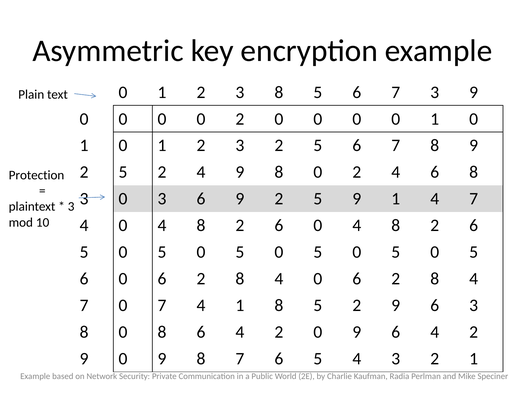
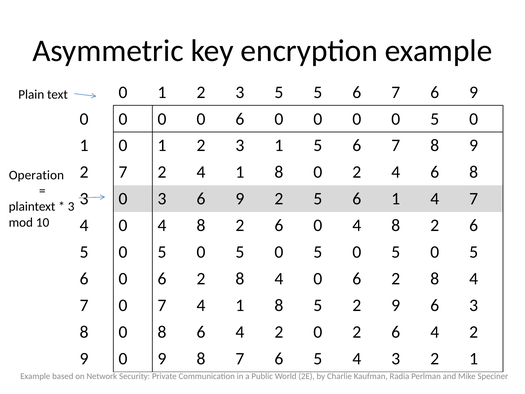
2 3 8: 8 -> 5 (279, 92)
6 7 3: 3 -> 6 (435, 92)
0 0 2: 2 -> 6 (240, 119)
0 0 1: 1 -> 5 (435, 119)
2 3 2: 2 -> 1 (279, 145)
5: 5 -> 7 (123, 172)
2 4 9: 9 -> 1 (240, 172)
Protection: Protection -> Operation (36, 175)
2 5 9: 9 -> 6 (357, 199)
2 0 9: 9 -> 2 (357, 332)
